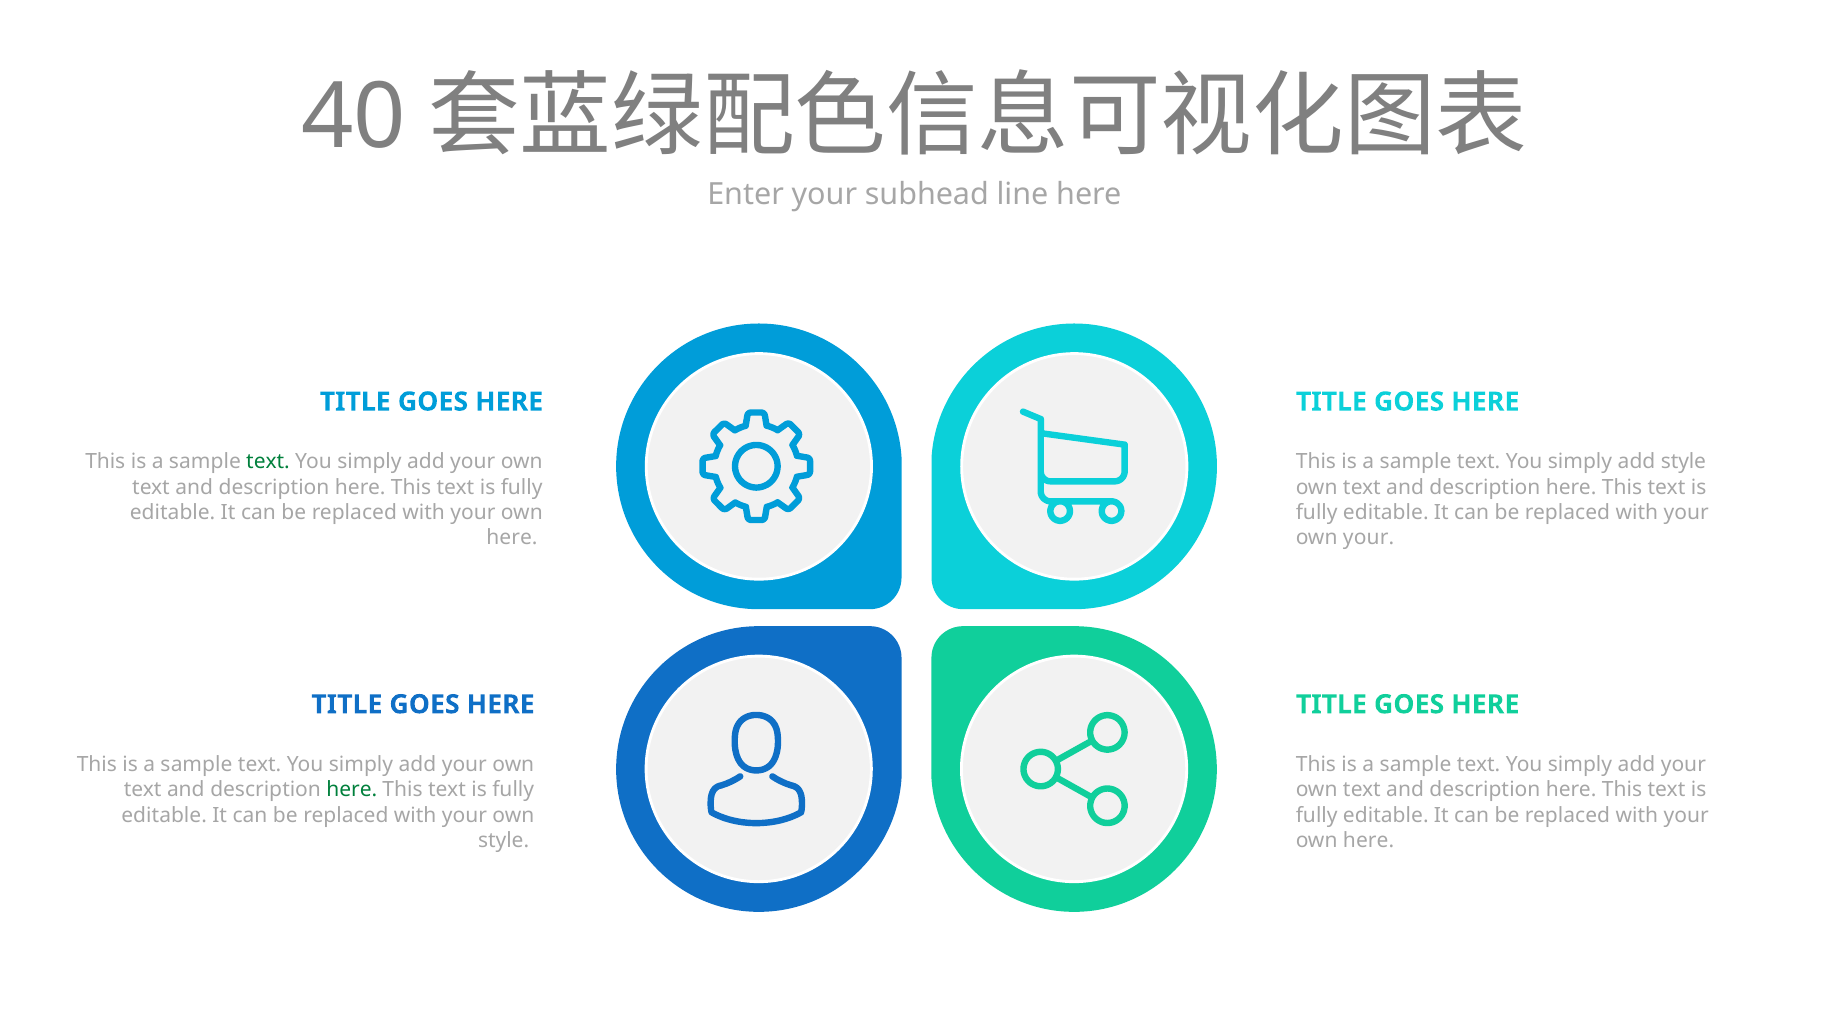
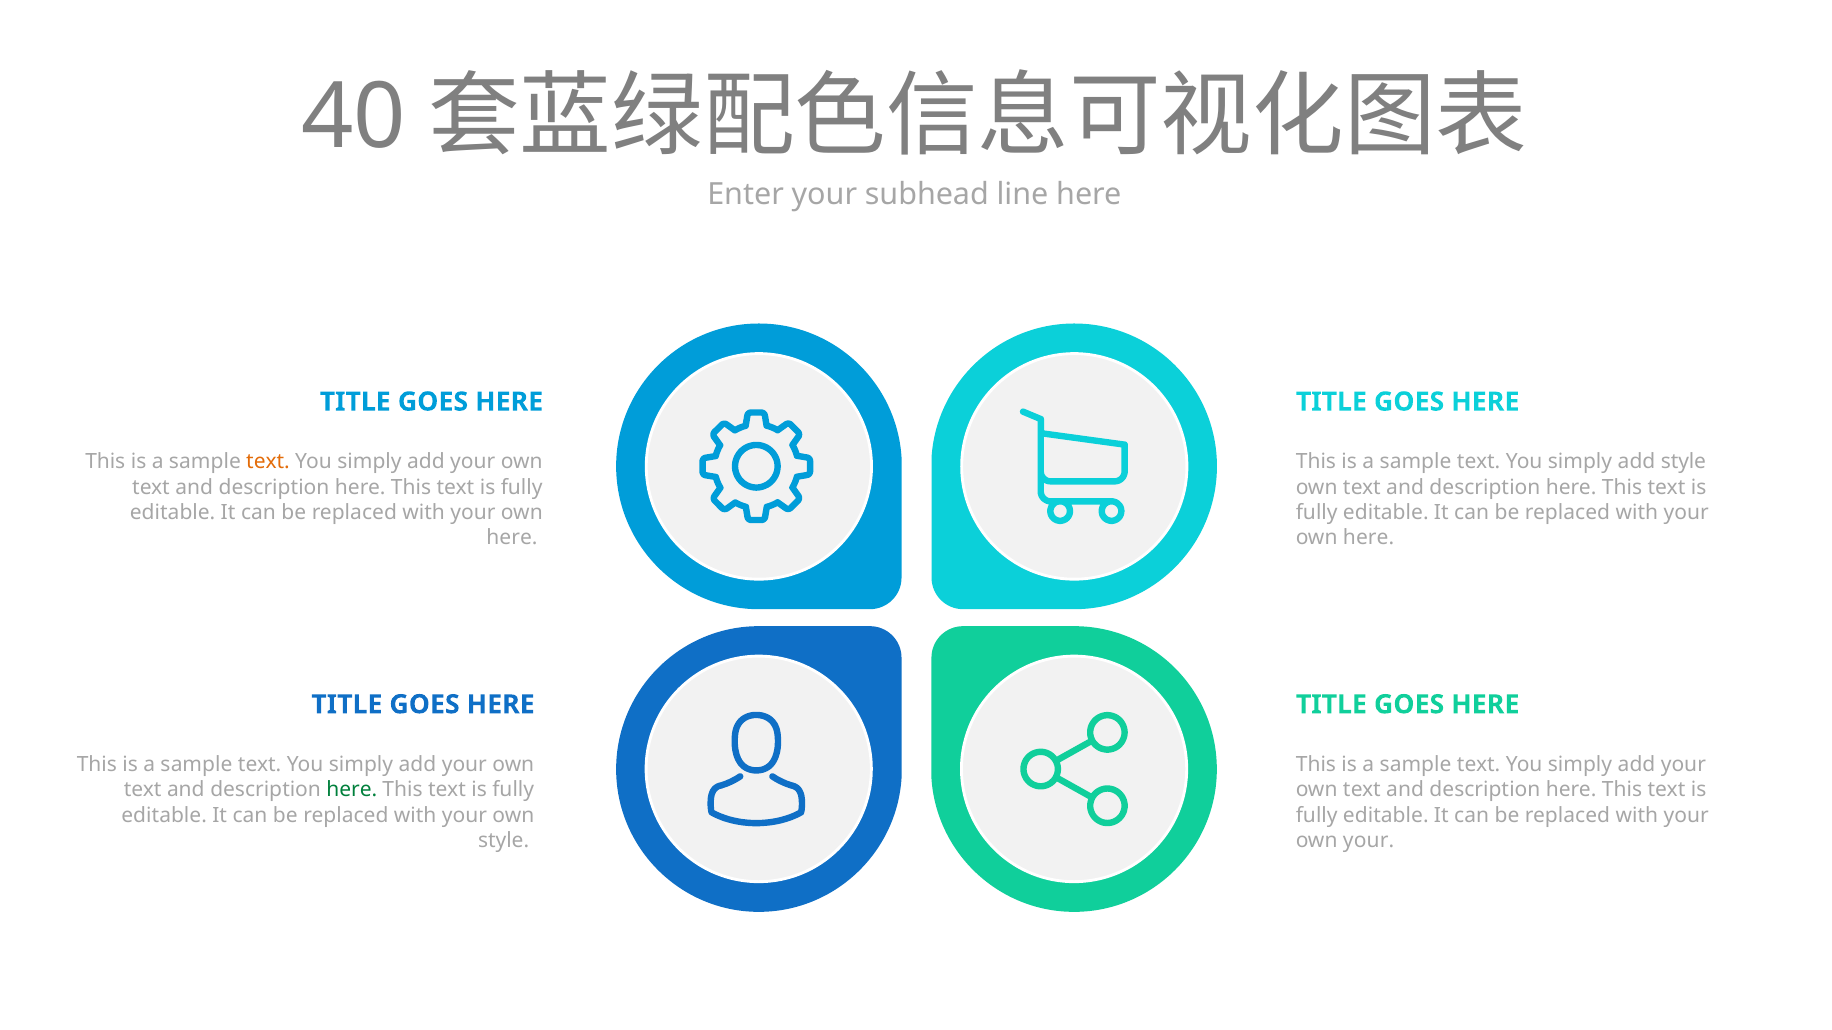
text colour: green -> orange (268, 462)
your: your -> here (1369, 538)
here: here -> your (1369, 841)
